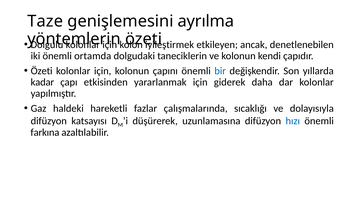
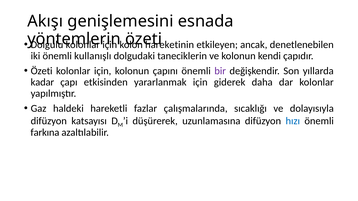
Taze: Taze -> Akışı (45, 21)
ayrılma: ayrılma -> esnada (206, 21)
iyileştirmek: iyileştirmek -> hareketinin (170, 45)
ortamda: ortamda -> kullanışlı (93, 56)
bir colour: blue -> purple (220, 71)
